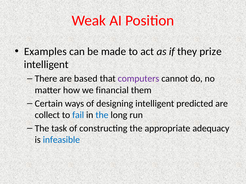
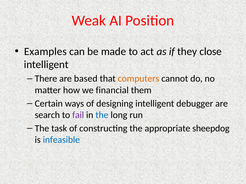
prize: prize -> close (211, 52)
computers colour: purple -> orange (139, 79)
predicted: predicted -> debugger (195, 104)
collect: collect -> search (47, 115)
fail colour: blue -> purple (78, 115)
adequacy: adequacy -> sheepdog (211, 129)
